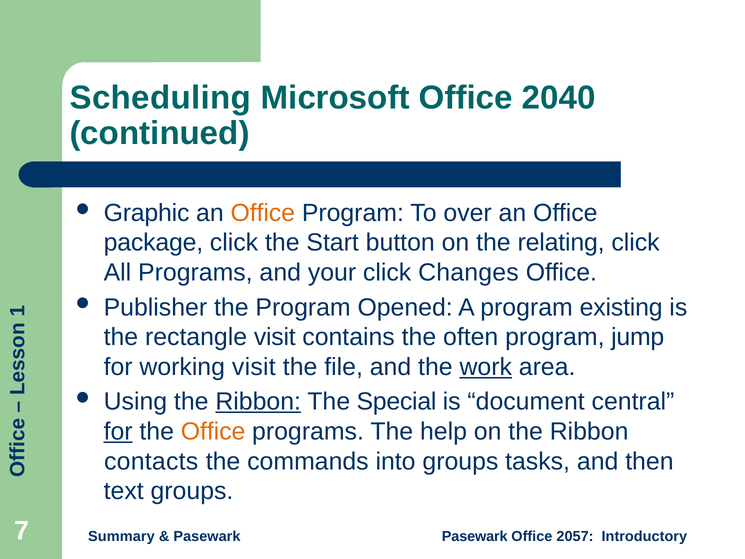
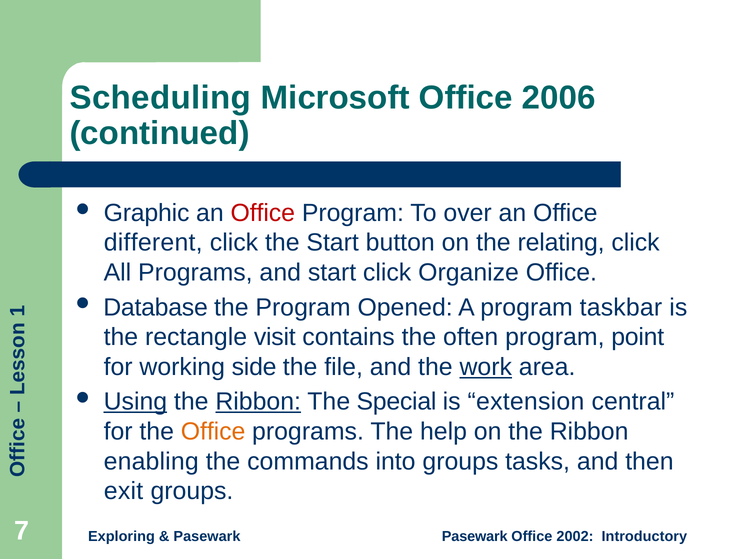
2040: 2040 -> 2006 (559, 98)
Office colour: orange -> red (263, 213)
package: package -> different (153, 243)
and your: your -> start (332, 272)
Changes: Changes -> Organize (469, 272)
Publisher: Publisher -> Database (156, 307)
existing: existing -> taskbar (621, 307)
jump: jump -> point (638, 337)
working visit: visit -> side (254, 367)
Using underline: none -> present (135, 402)
document: document -> extension (526, 402)
for underline: present -> none (118, 431)
contacts: contacts -> enabling (151, 461)
text: text -> exit (124, 491)
Summary: Summary -> Exploring (121, 536)
2057: 2057 -> 2002 (575, 536)
